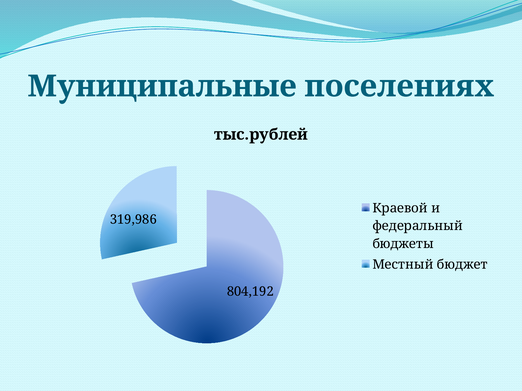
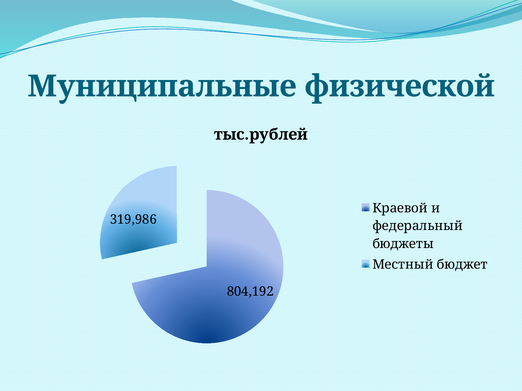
поселениях: поселениях -> физической (400, 86)
